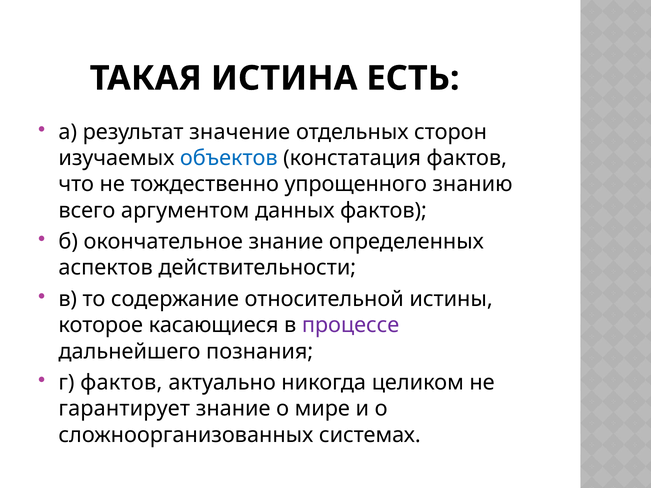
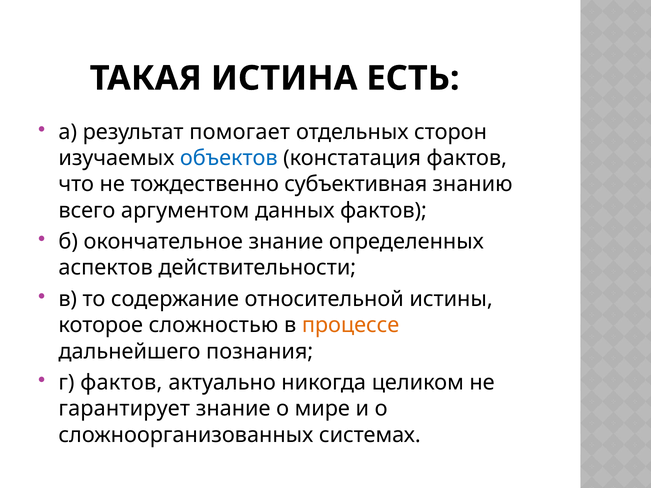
значение: значение -> помогает (240, 132)
упрощенного: упрощенного -> субъективная (356, 184)
касающиеся: касающиеся -> сложностью (213, 325)
процессе colour: purple -> orange (351, 325)
